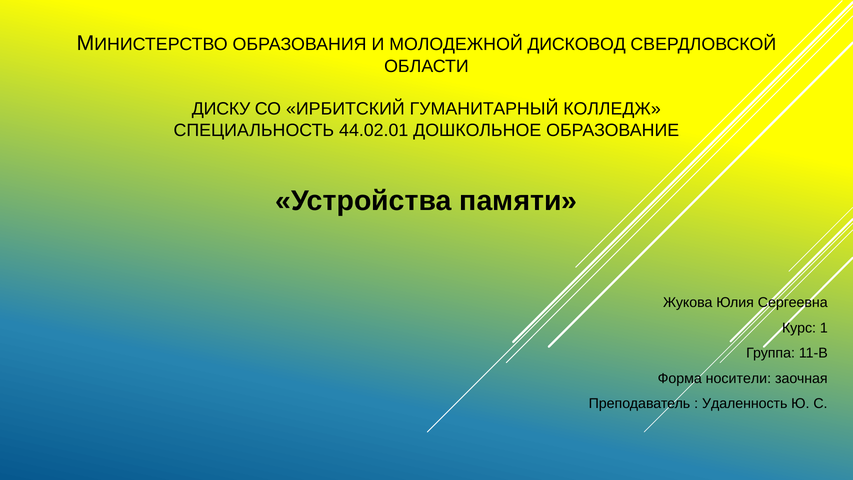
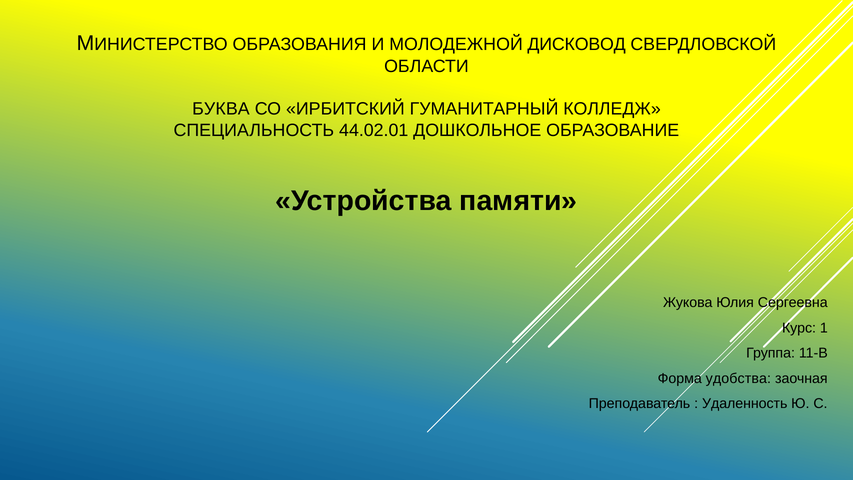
ДИСКУ: ДИСКУ -> БУКВА (221, 109)
носители: носители -> удобства (738, 378)
